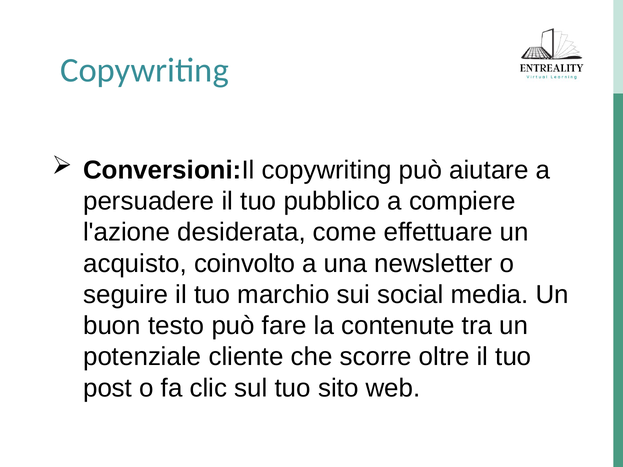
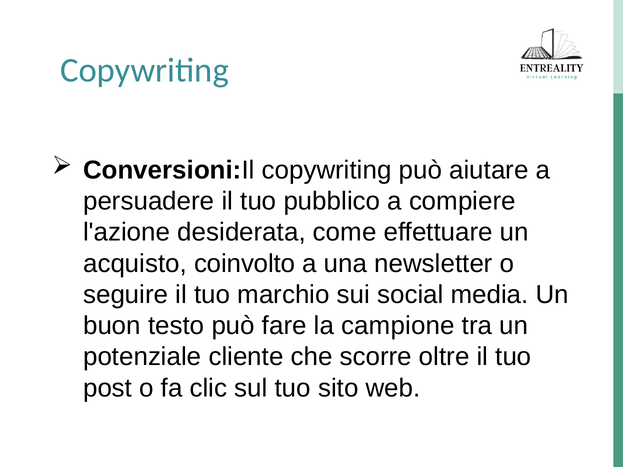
contenute: contenute -> campione (398, 326)
